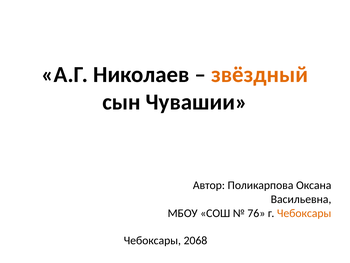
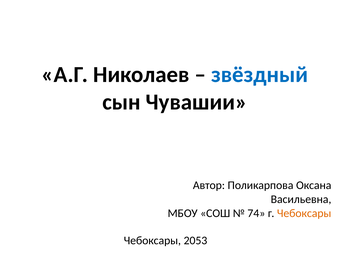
звёздный colour: orange -> blue (260, 74)
76: 76 -> 74 (256, 213)
2068: 2068 -> 2053 (195, 240)
